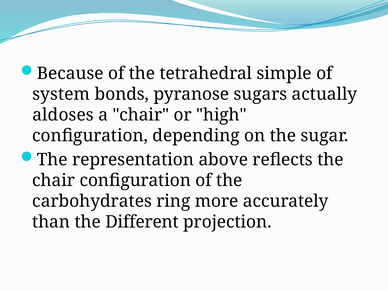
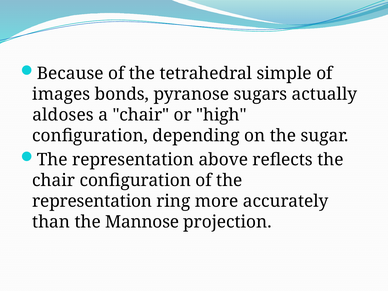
system: system -> images (61, 94)
carbohydrates: carbohydrates -> representation (92, 201)
Different: Different -> Mannose (142, 222)
